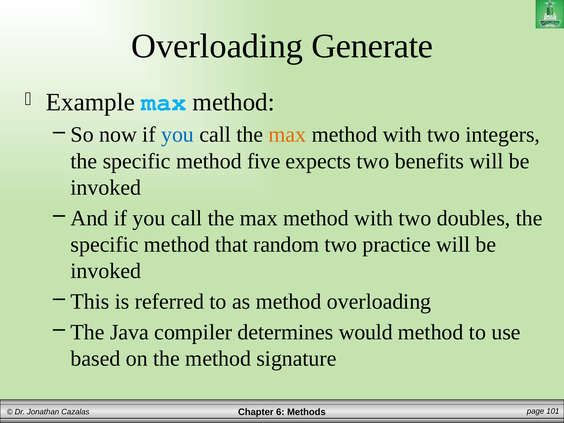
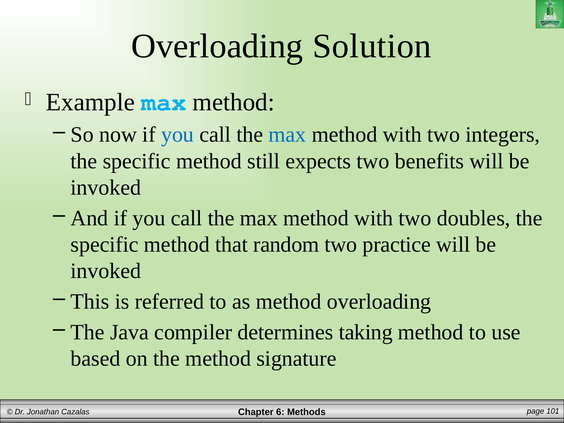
Generate: Generate -> Solution (372, 46)
max colour: orange -> blue (287, 135)
five: five -> still (264, 161)
would: would -> taking (366, 332)
